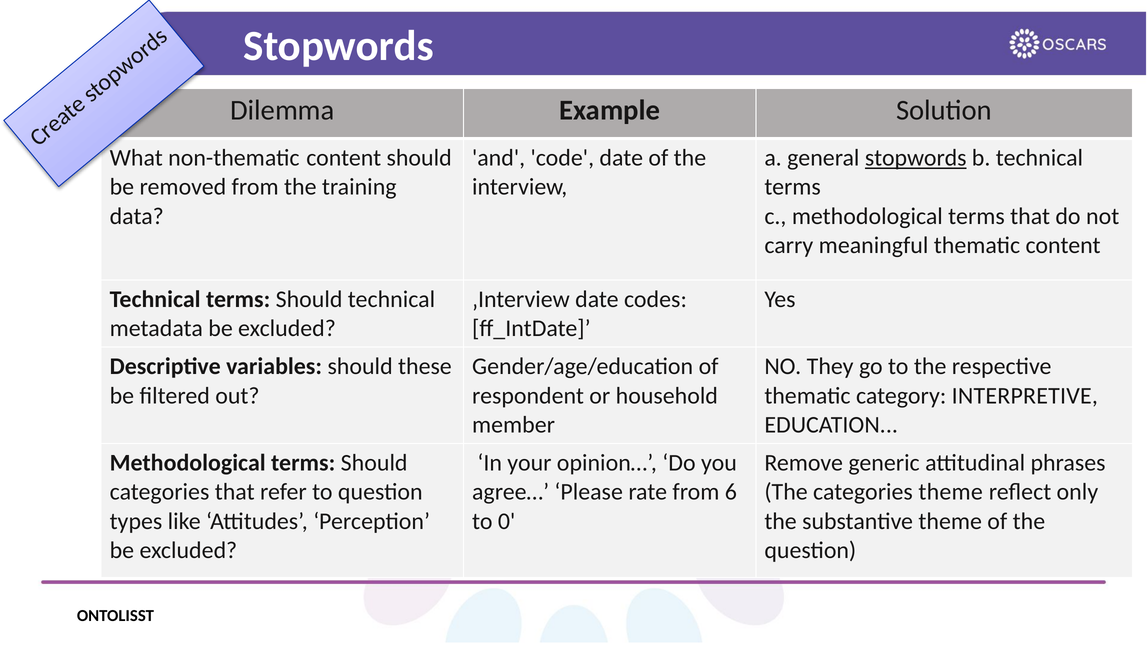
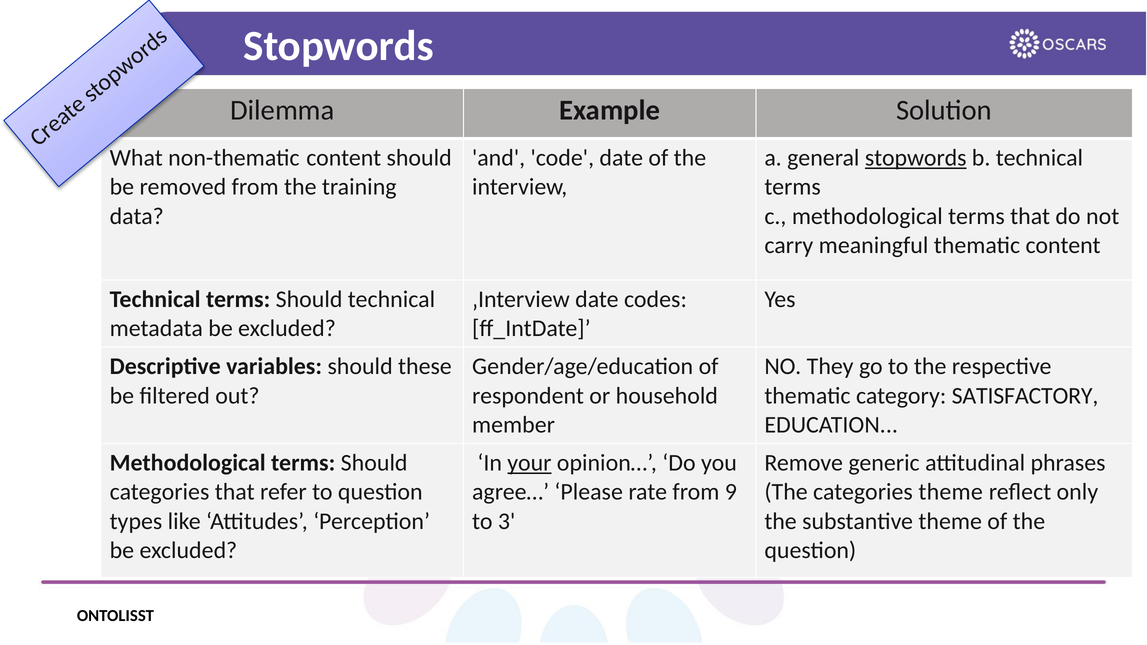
INTERPRETIVE: INTERPRETIVE -> SATISFACTORY (1025, 396)
your underline: none -> present (529, 463)
6: 6 -> 9 (731, 492)
0: 0 -> 3 (507, 521)
